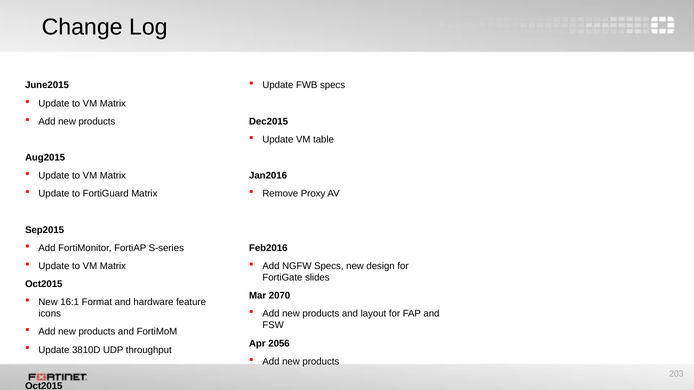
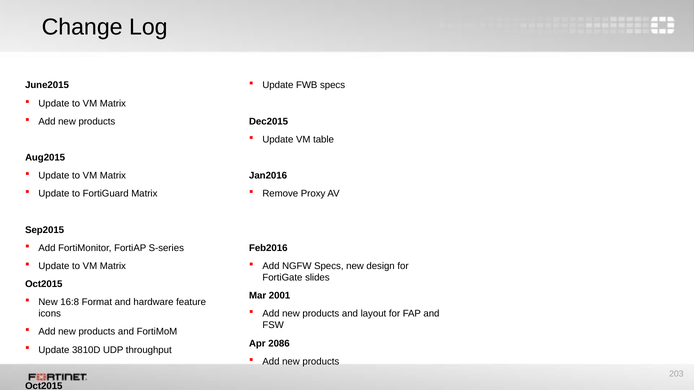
2070: 2070 -> 2001 (280, 296)
16:1: 16:1 -> 16:8 (70, 302)
2056: 2056 -> 2086 (279, 344)
